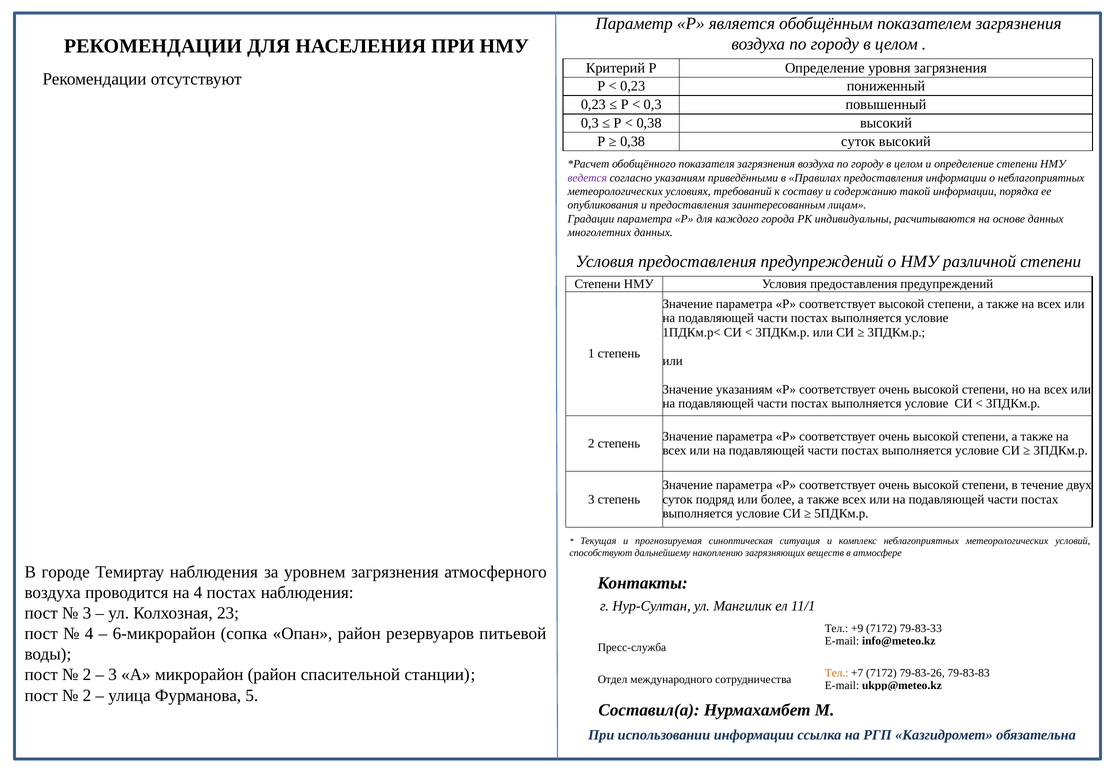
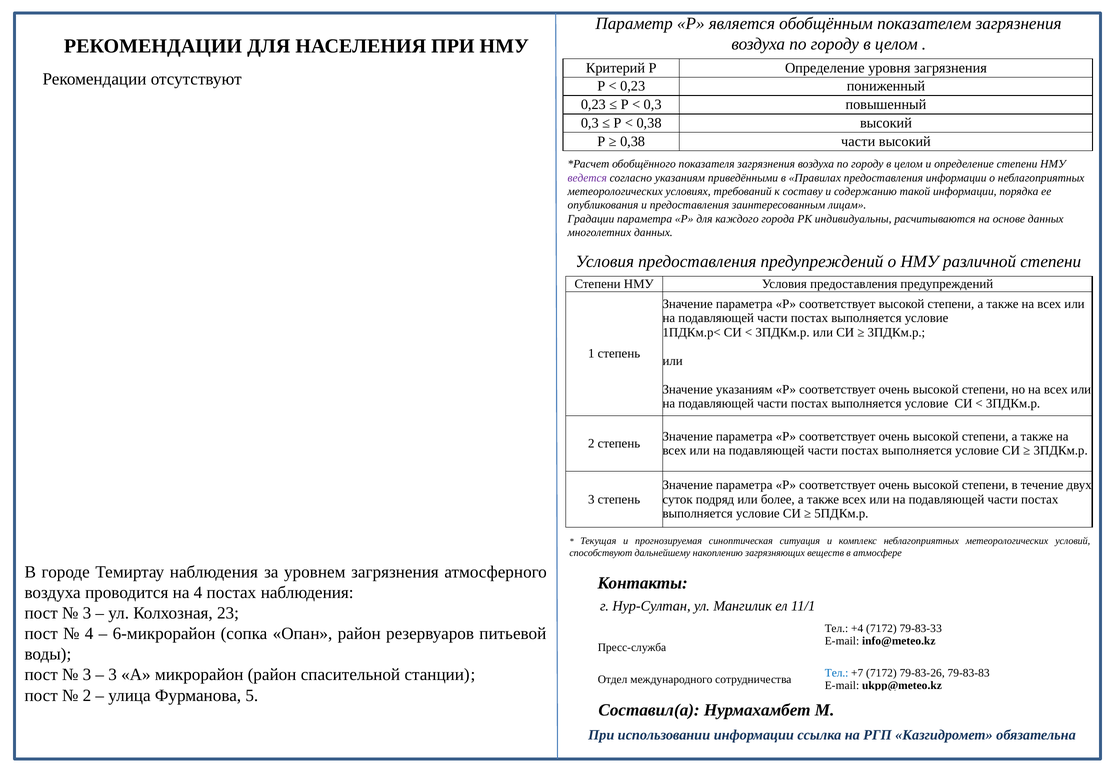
0,38 суток: суток -> части (858, 141)
+9: +9 -> +4 (857, 628)
2: 2 -> 3 (87, 675)
Тел colour: orange -> blue (837, 673)
